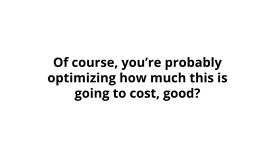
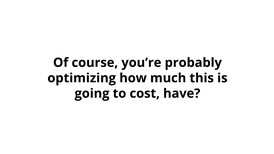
good: good -> have (182, 94)
